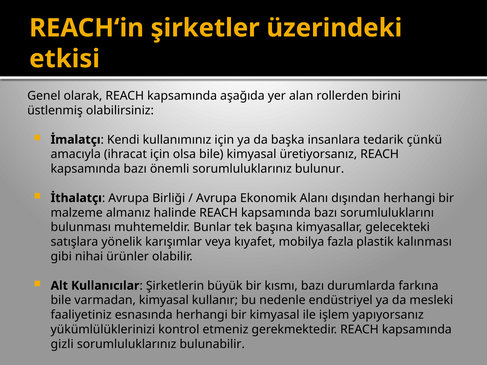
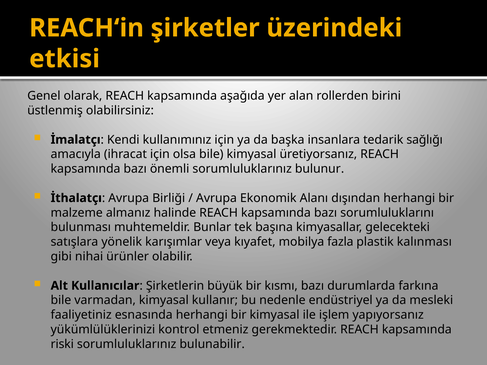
çünkü: çünkü -> sağlığı (425, 140)
gizli: gizli -> riski (62, 344)
